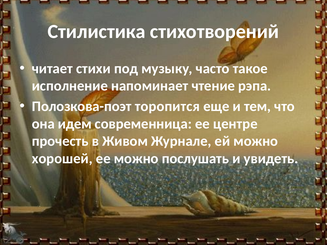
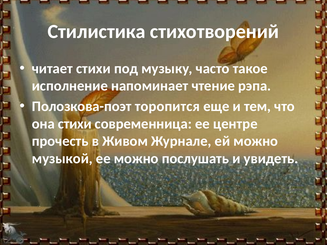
она идем: идем -> стихи (75, 124)
хорошей: хорошей -> музыкой (62, 159)
